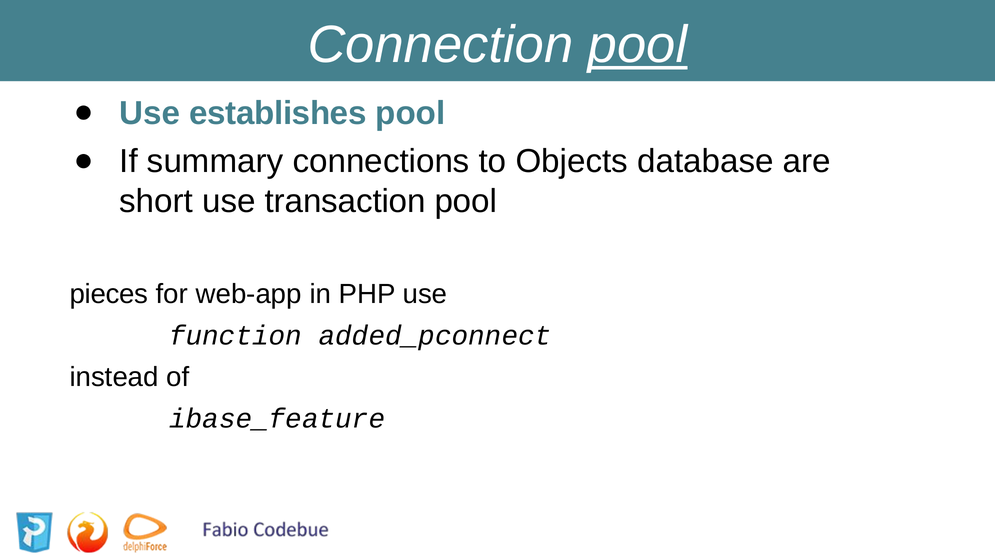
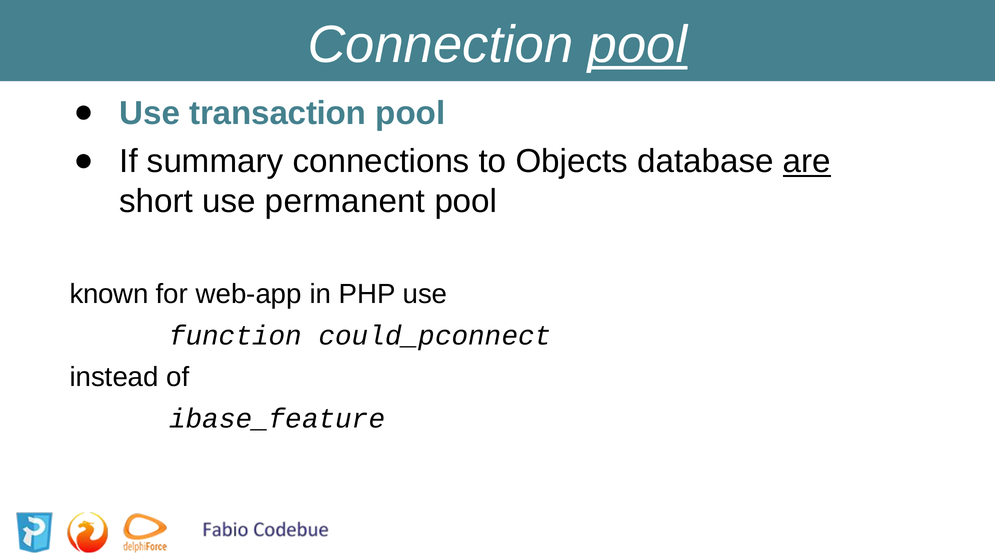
establishes: establishes -> transaction (278, 113)
are underline: none -> present (807, 161)
transaction: transaction -> permanent (345, 201)
pieces: pieces -> known (109, 294)
added_pconnect: added_pconnect -> could_pconnect (435, 335)
